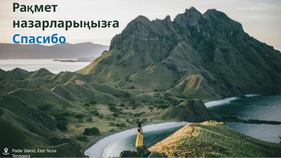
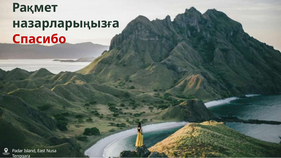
Спасибо colour: blue -> red (39, 39)
